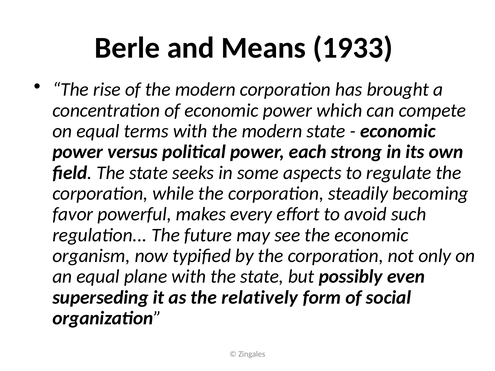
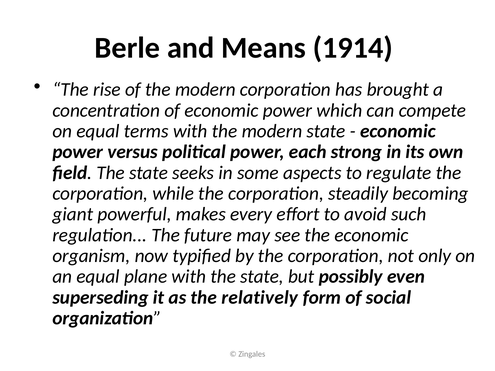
1933: 1933 -> 1914 (353, 48)
favor: favor -> giant (73, 214)
